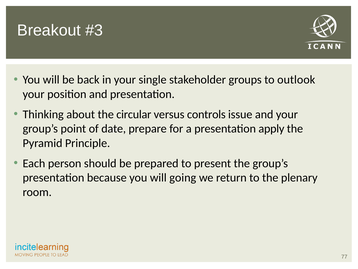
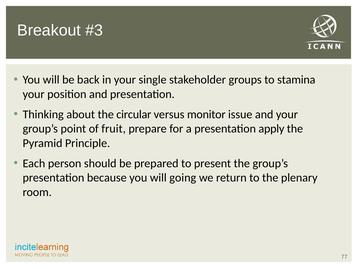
outlook: outlook -> stamina (296, 80)
controls: controls -> monitor (206, 114)
date: date -> fruit (114, 129)
